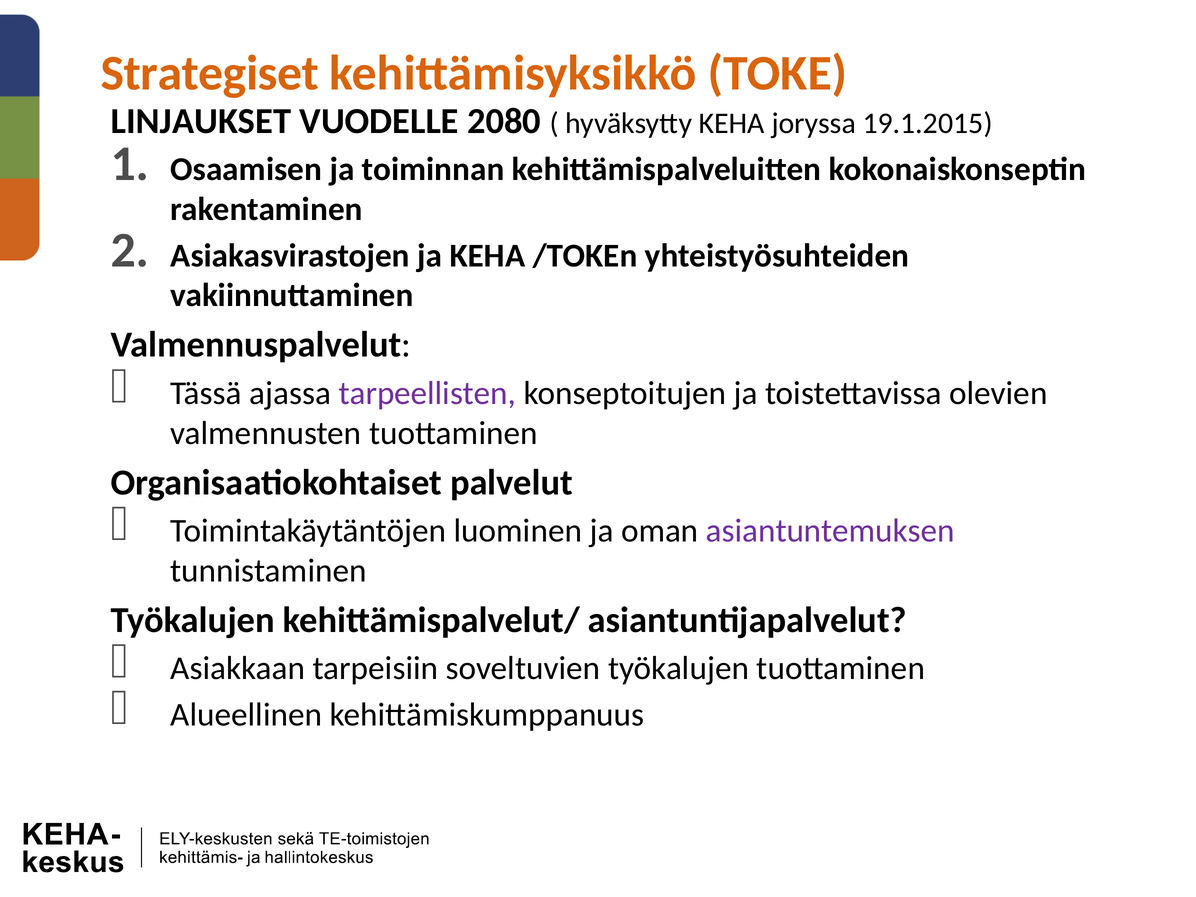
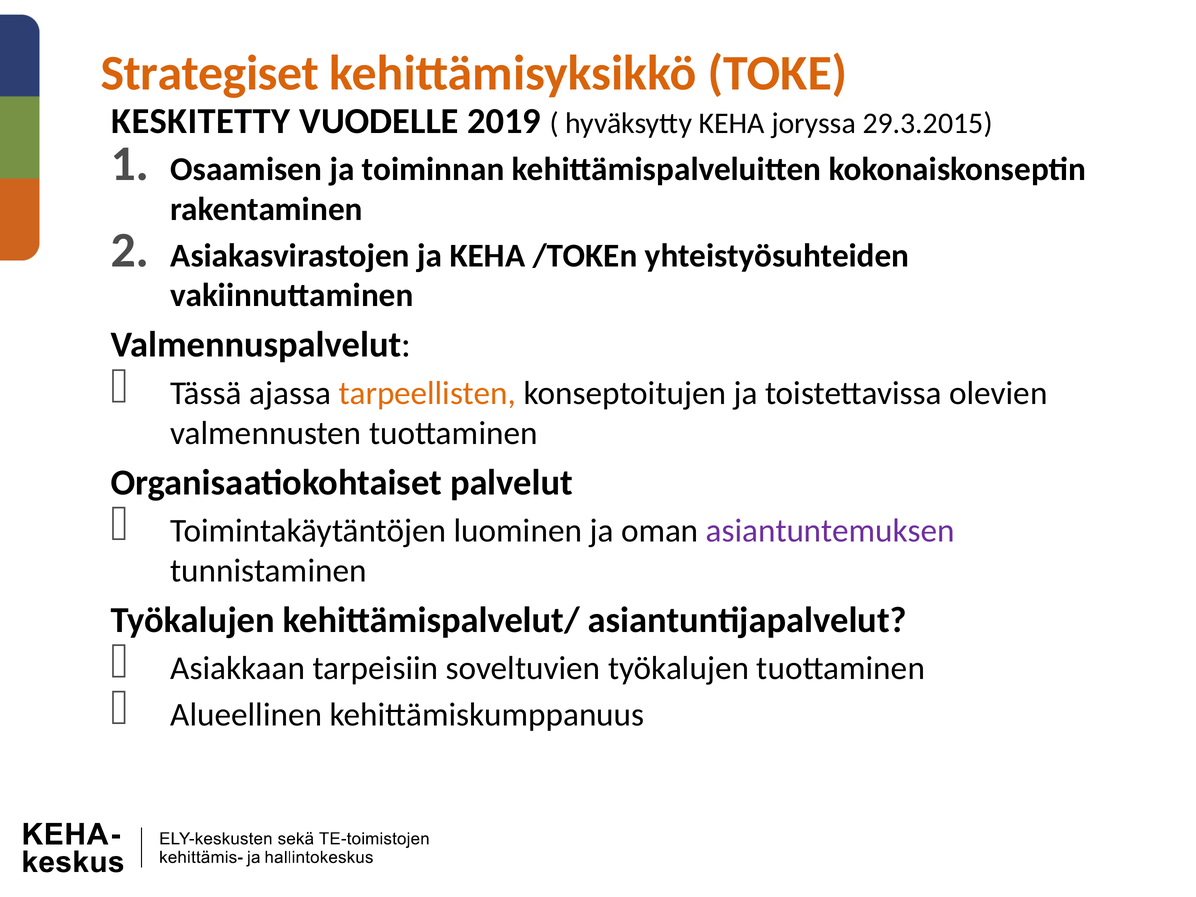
LINJAUKSET: LINJAUKSET -> KESKITETTY (201, 121)
2080: 2080 -> 2019 (504, 121)
19.1.2015: 19.1.2015 -> 29.3.2015 (928, 123)
tarpeellisten colour: purple -> orange (427, 393)
